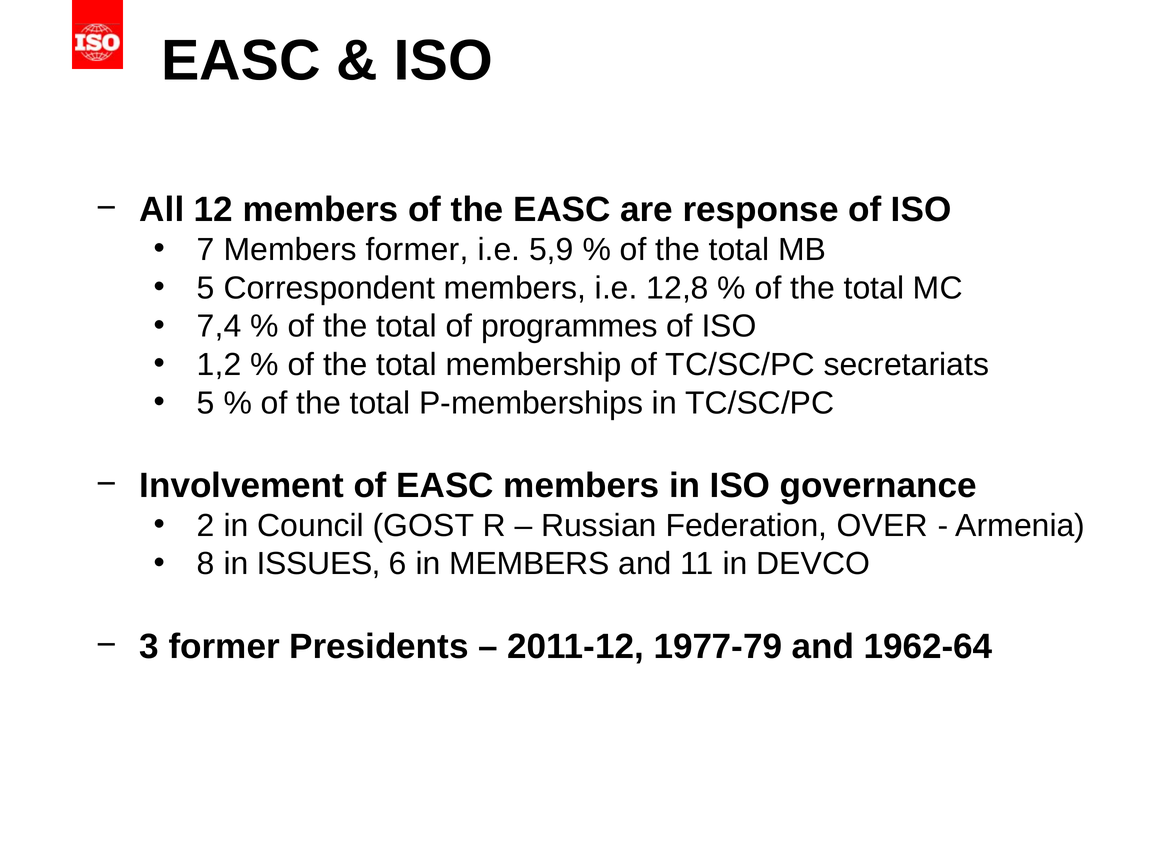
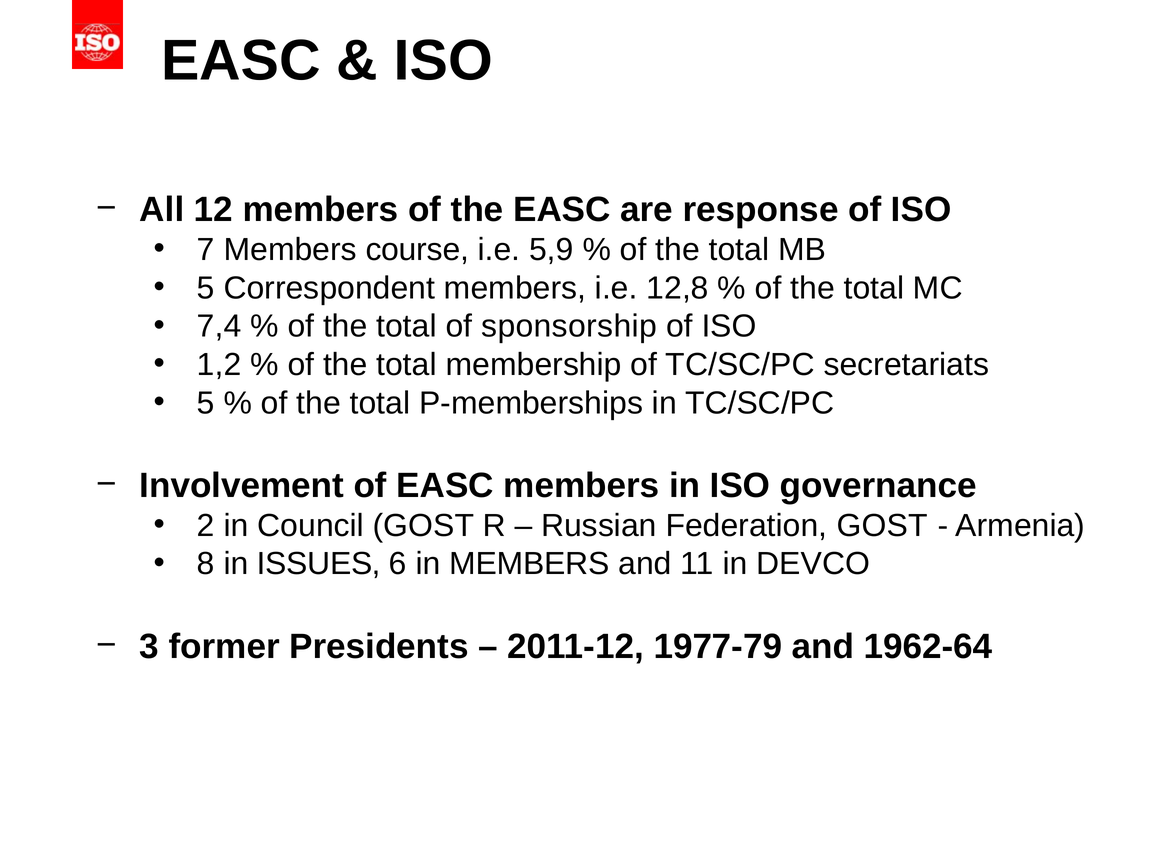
Members former: former -> course (417, 250)
programmes: programmes -> sponsorship (569, 327)
Federation OVER: OVER -> GOST (882, 526)
